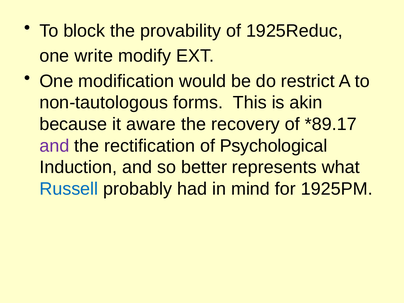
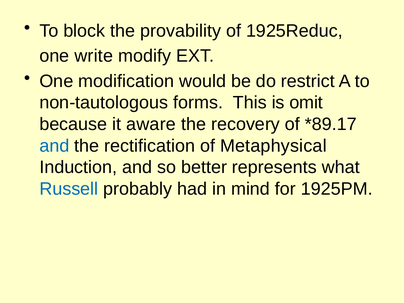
akin: akin -> omit (306, 103)
and colour: purple -> blue (54, 146)
Psychological: Psychological -> Metaphysical (273, 146)
